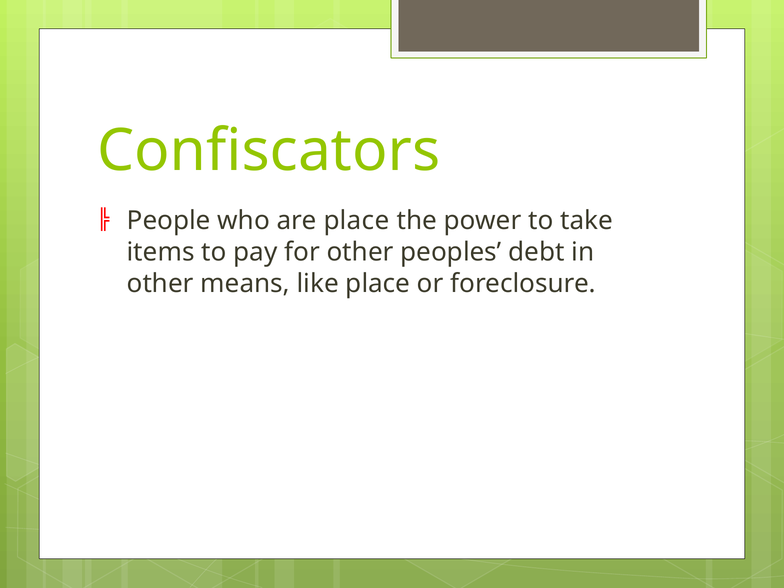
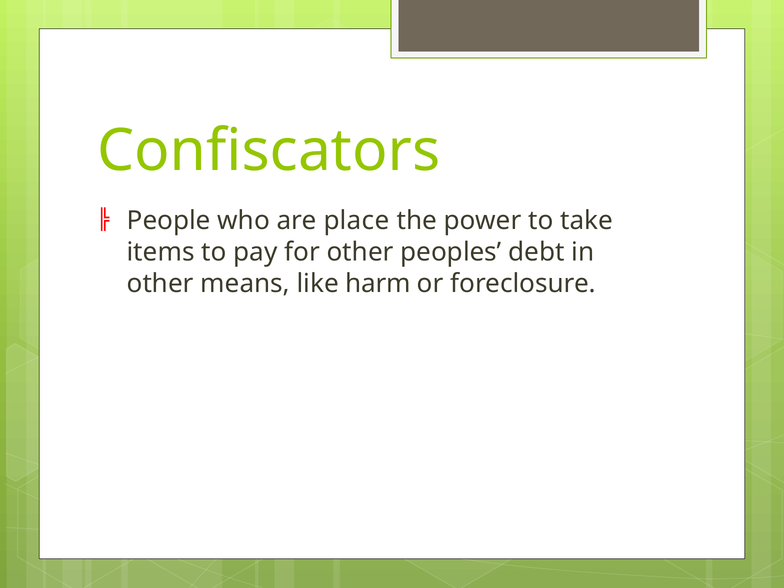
like place: place -> harm (378, 283)
